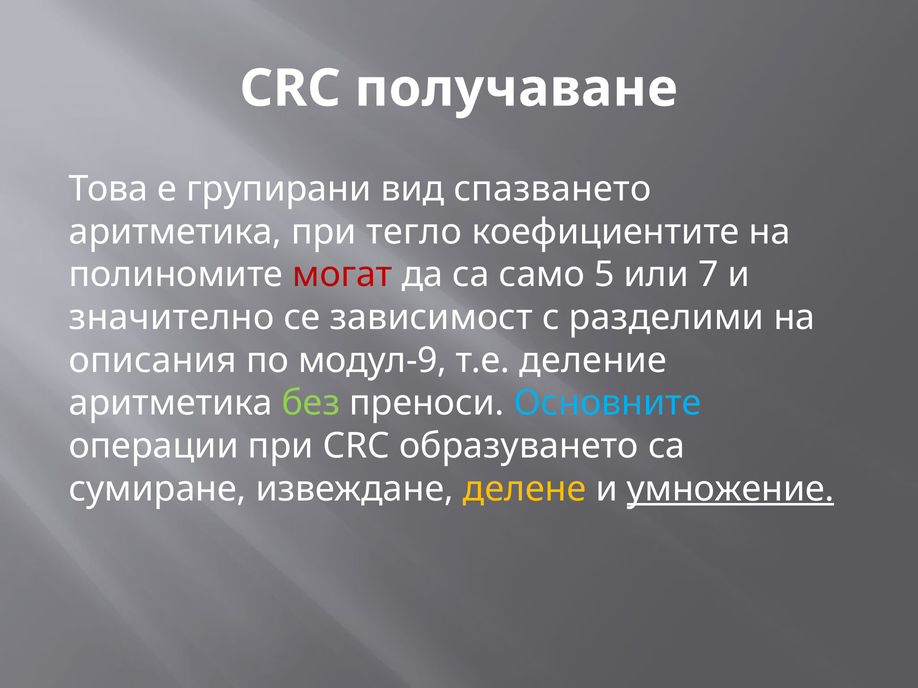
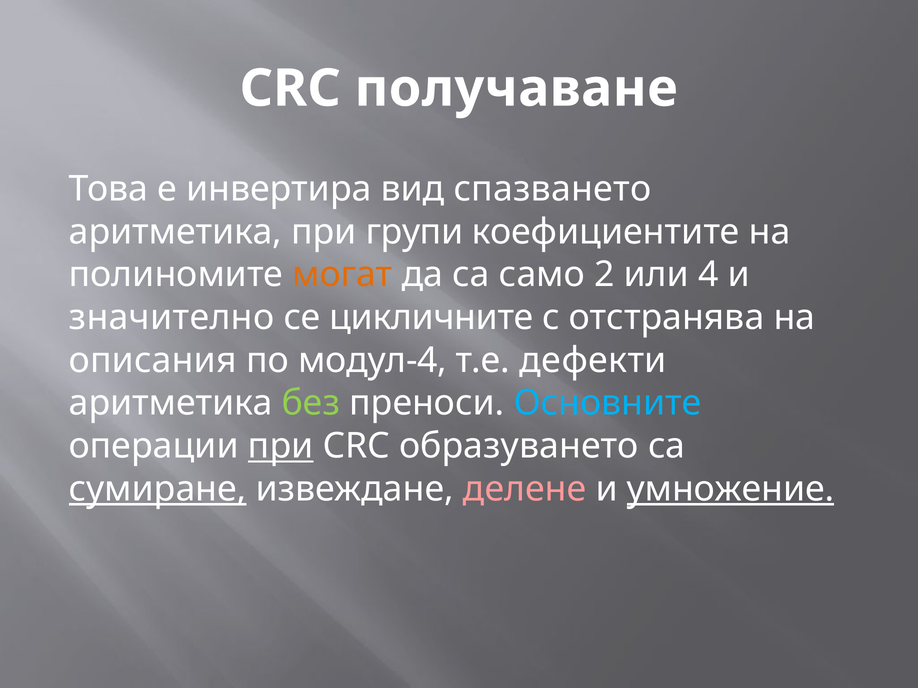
групирани: групирани -> инвертира (279, 189)
тегло: тегло -> групи (414, 232)
могат colour: red -> orange (342, 275)
5: 5 -> 2 (604, 275)
7: 7 -> 4 (708, 275)
зависимост: зависимост -> цикличните (432, 318)
разделими: разделими -> отстранява (667, 318)
модул-9: модул-9 -> модул-4 (373, 361)
деление: деление -> дефекти (593, 361)
при underline: none -> present (281, 446)
сумиране underline: none -> present (158, 489)
делене colour: yellow -> pink (525, 489)
